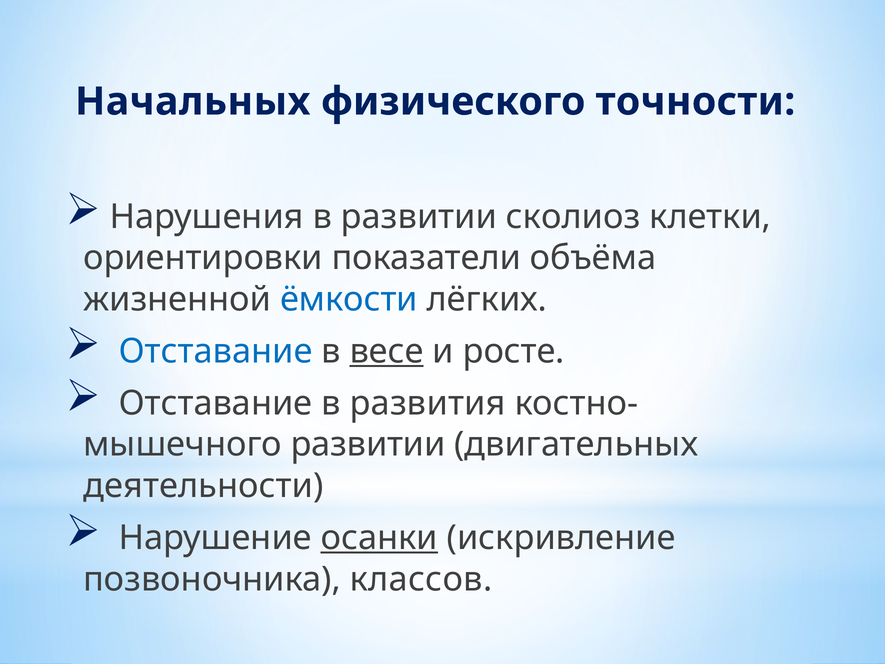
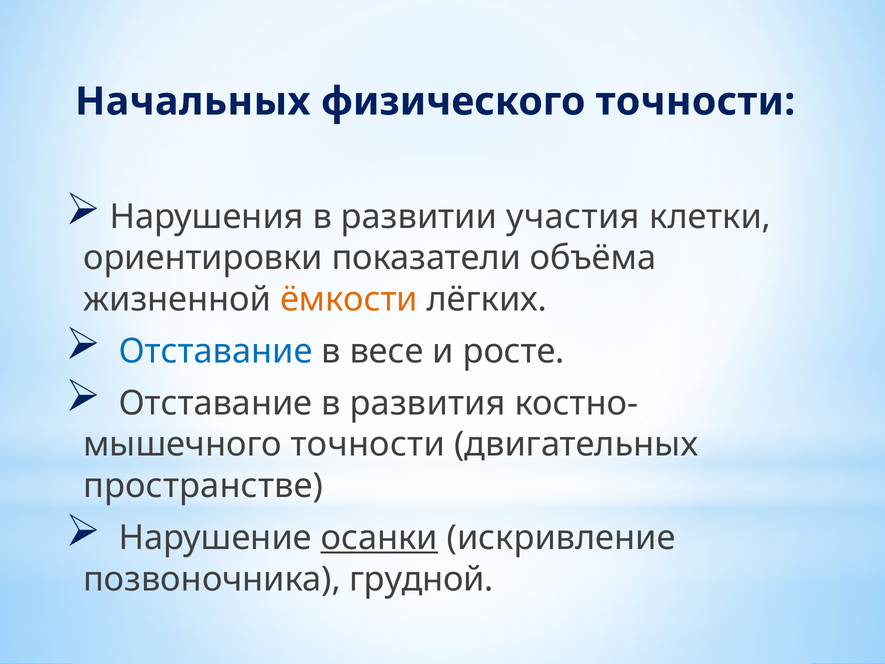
сколиоз: сколиоз -> участия (573, 217)
ёмкости colour: blue -> orange (349, 299)
весе underline: present -> none (387, 351)
развитии: развитии -> точности (368, 444)
деятельности: деятельности -> пространстве (203, 486)
классов: классов -> грудной (421, 579)
